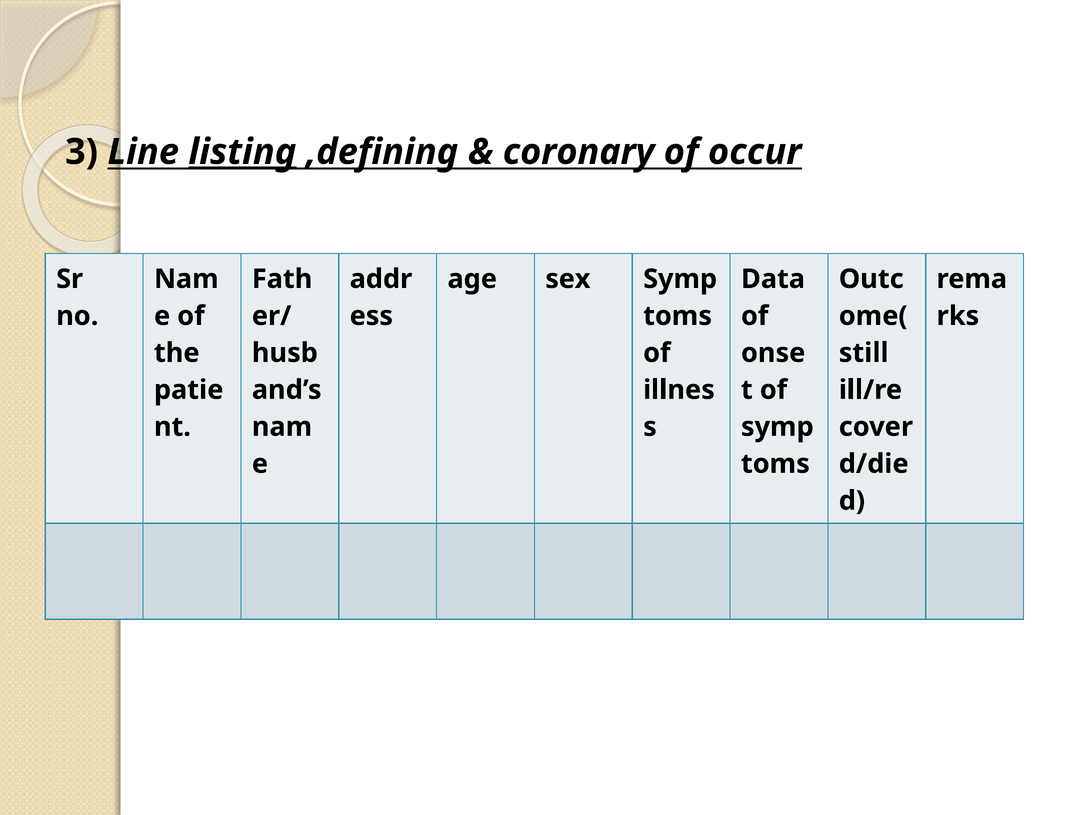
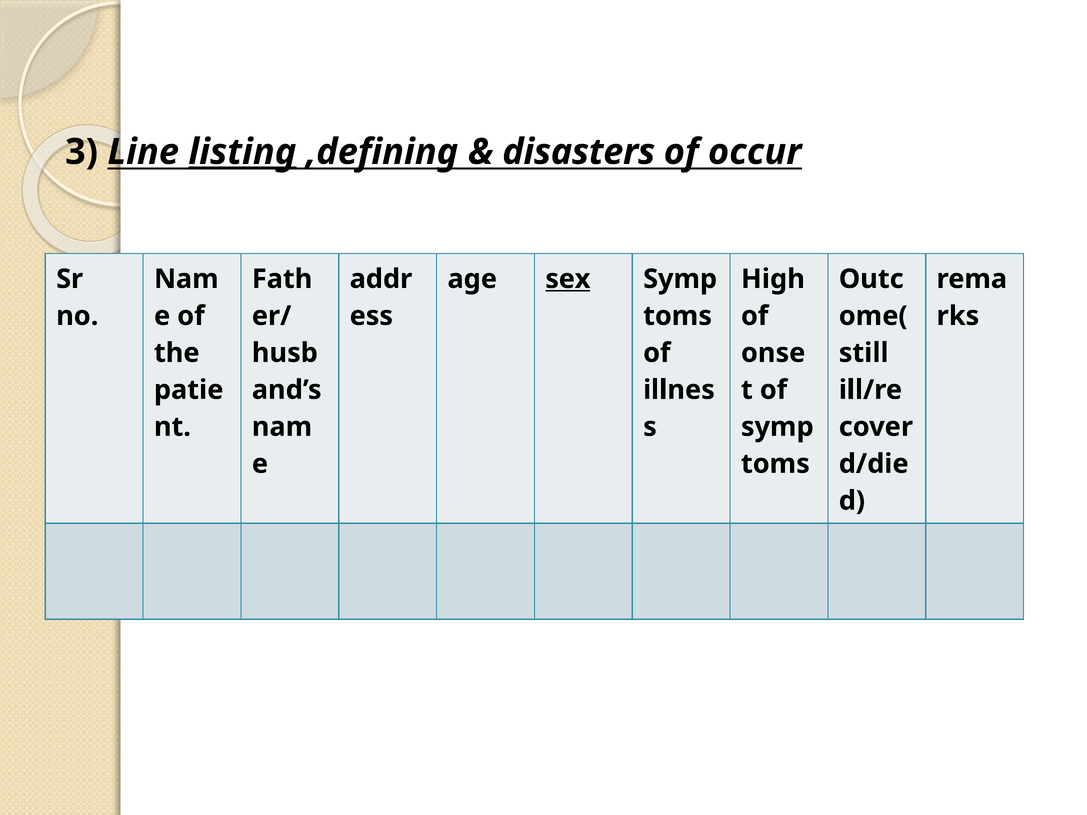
coronary: coronary -> disasters (579, 152)
sex underline: none -> present (568, 279)
Data: Data -> High (773, 279)
